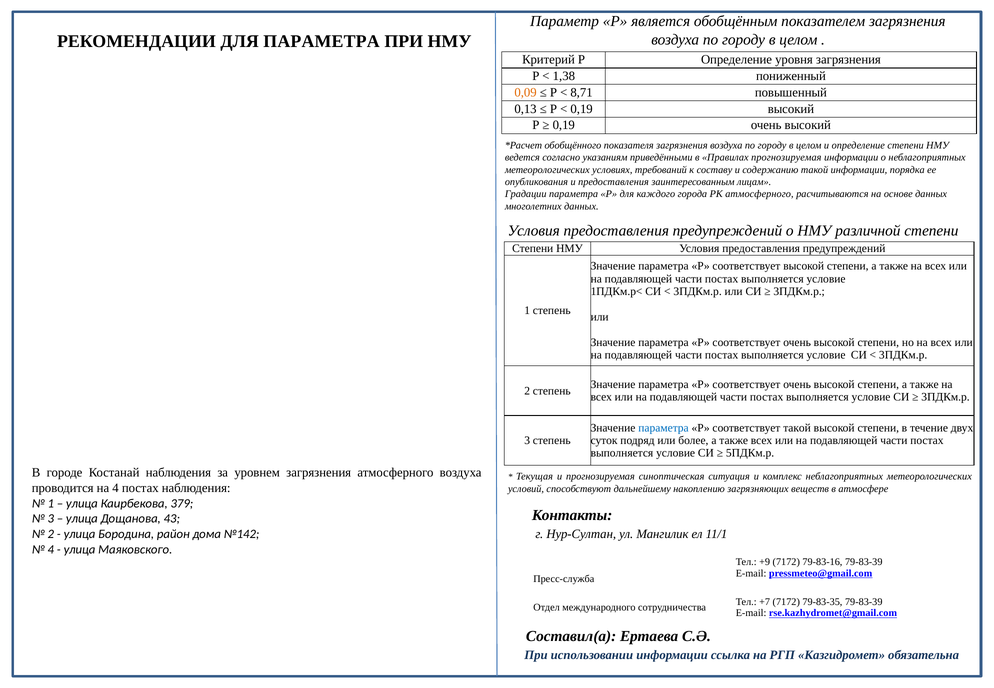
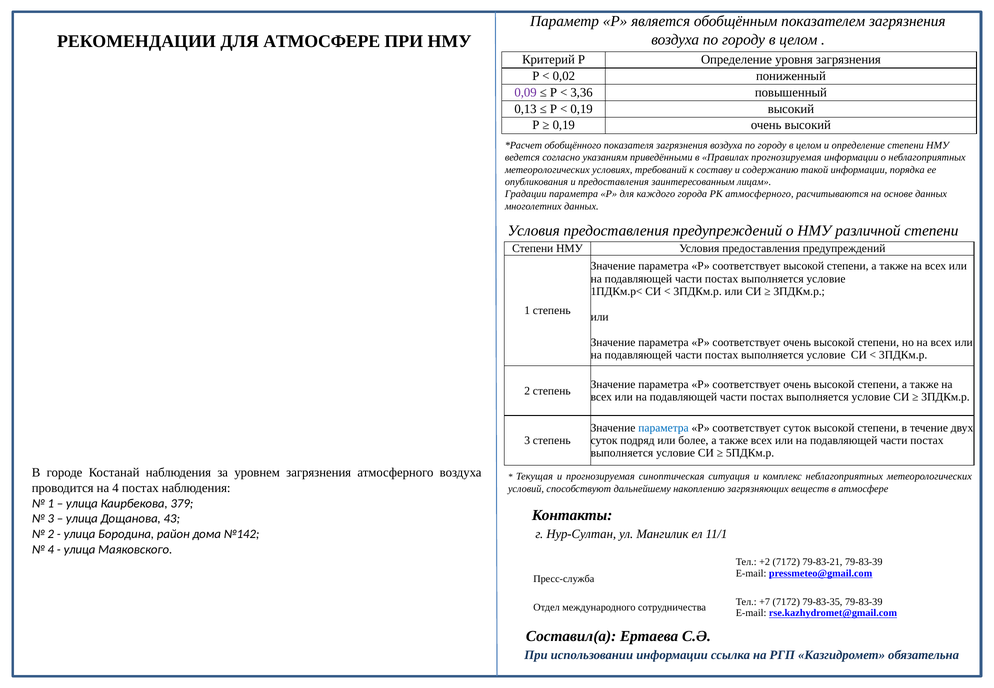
ДЛЯ ПАРАМЕТРА: ПАРАМЕТРА -> АТМОСФЕРЕ (322, 41)
1,38: 1,38 -> 0,02 (564, 76)
0,09 colour: orange -> purple (526, 92)
8,71: 8,71 -> 3,36 (582, 92)
соответствует такой: такой -> суток (797, 428)
+9: +9 -> +2 (765, 562)
79-83-16: 79-83-16 -> 79-83-21 (822, 562)
